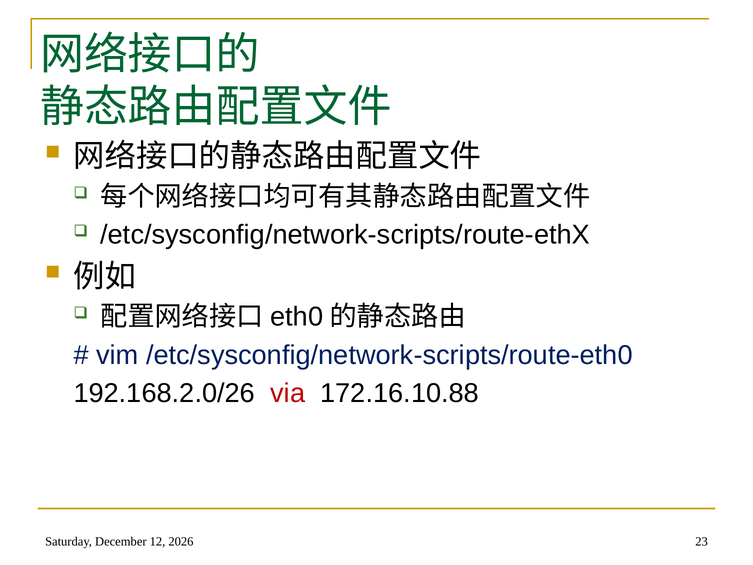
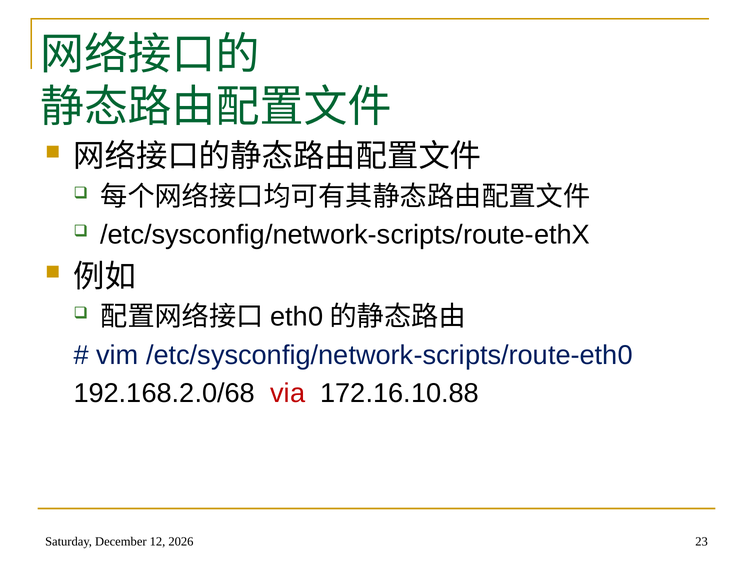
192.168.2.0/26: 192.168.2.0/26 -> 192.168.2.0/68 (164, 393)
